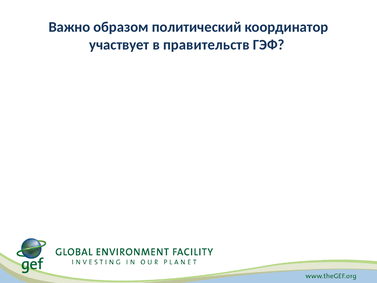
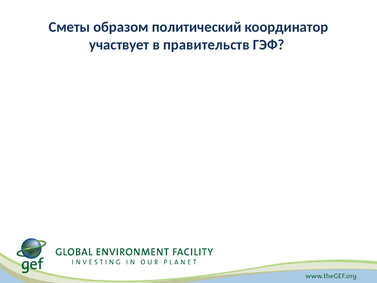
Важно: Важно -> Сметы (69, 27)
